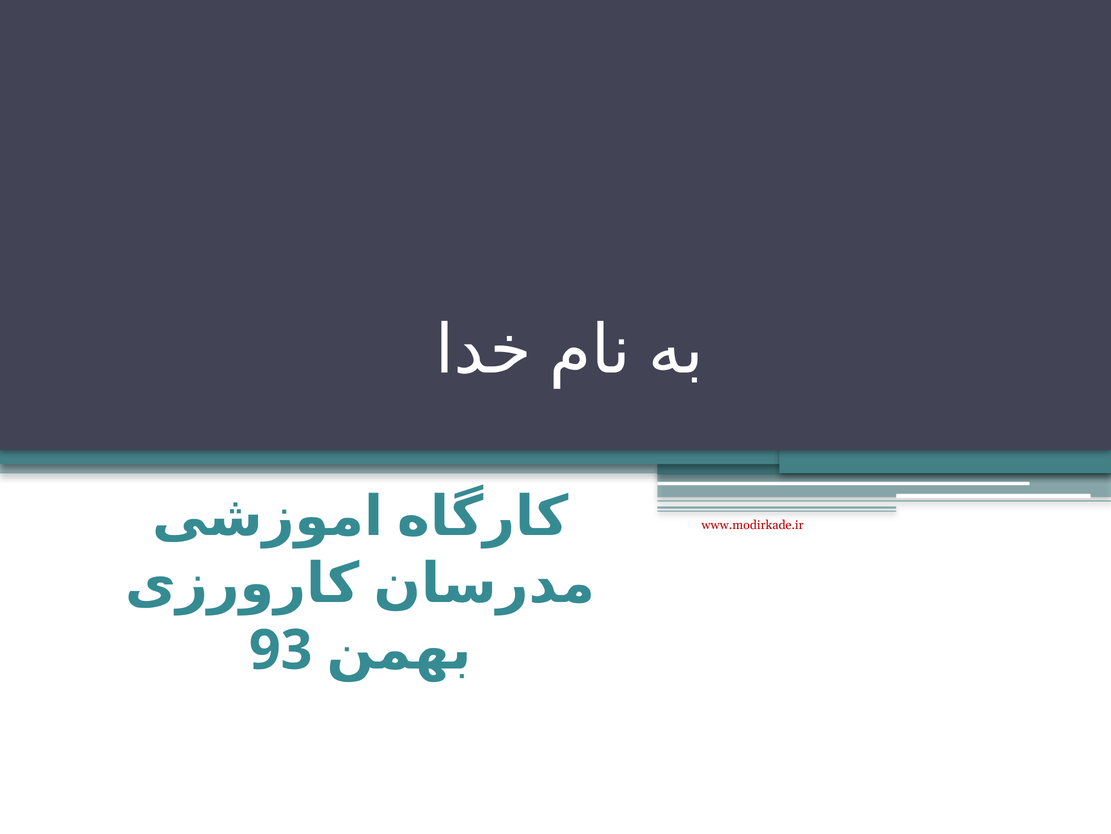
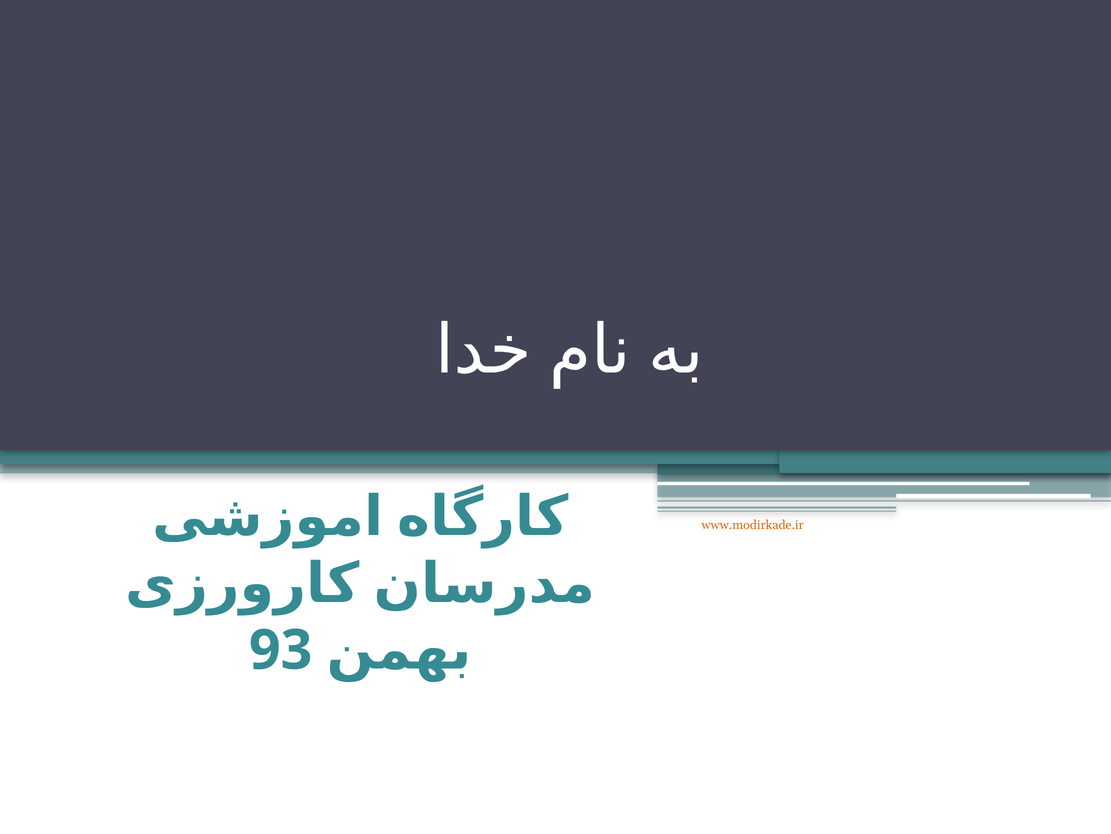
www.modirkade.ir colour: red -> orange (753, 525)
